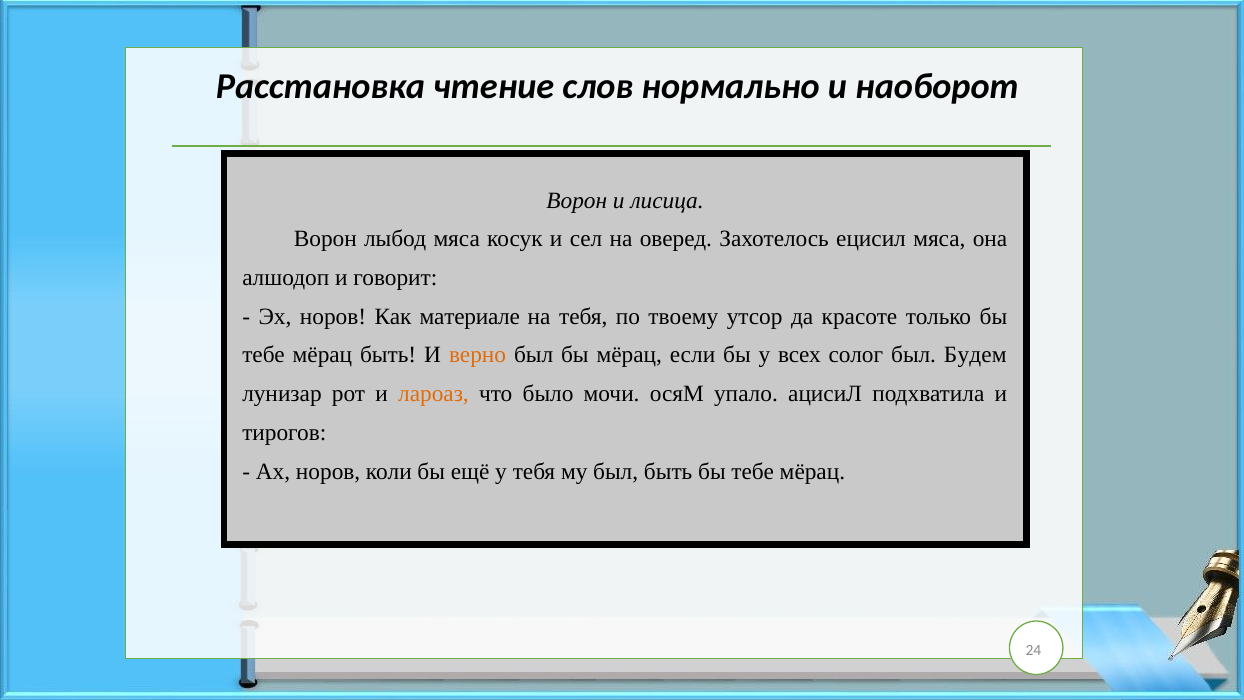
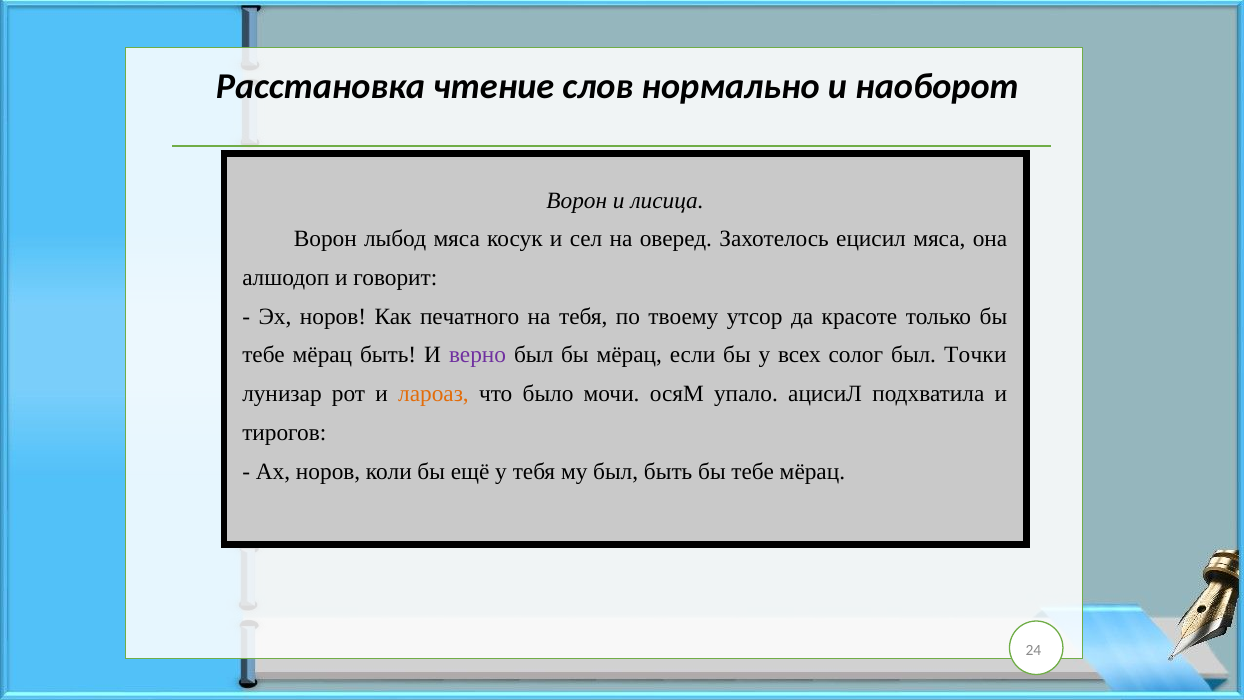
материале: материале -> печатного (470, 316)
верно colour: orange -> purple (478, 355)
Будем: Будем -> Точки (975, 355)
